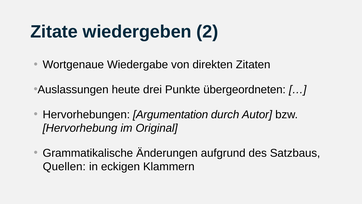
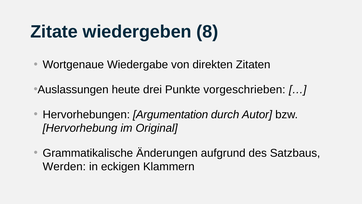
2: 2 -> 8 (207, 32)
übergeordneten: übergeordneten -> vorgeschrieben (244, 89)
Quellen: Quellen -> Werden (64, 166)
